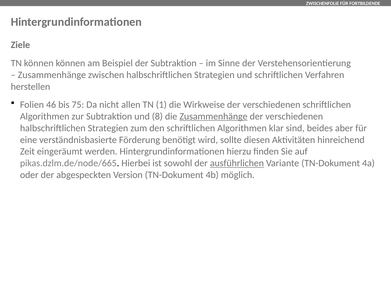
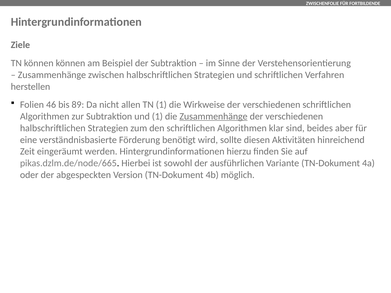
75: 75 -> 89 (78, 105)
und 8: 8 -> 1 (157, 116)
ausführlichen underline: present -> none (237, 163)
